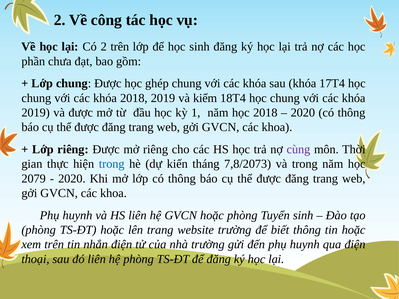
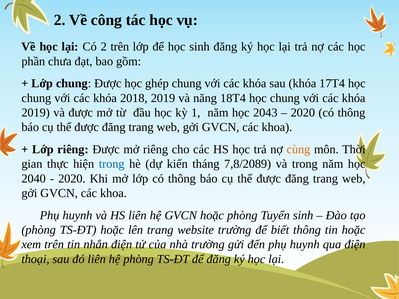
kiểm: kiểm -> năng (205, 98)
học 2018: 2018 -> 2043 (265, 113)
cùng colour: purple -> orange (298, 149)
7,8/2073: 7,8/2073 -> 7,8/2089 (248, 164)
2079: 2079 -> 2040 (34, 179)
